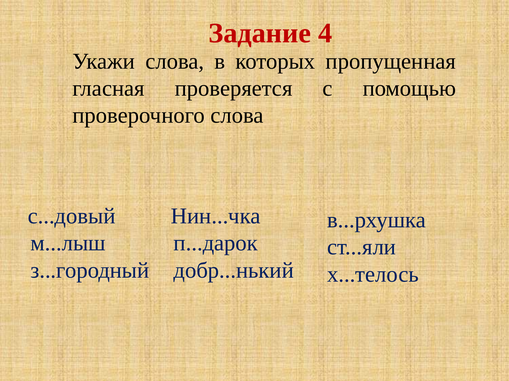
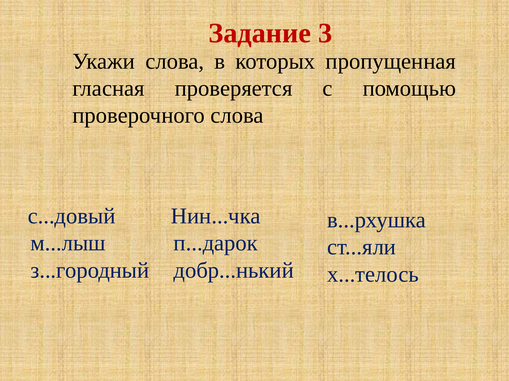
4: 4 -> 3 (325, 33)
